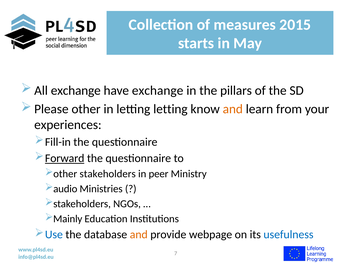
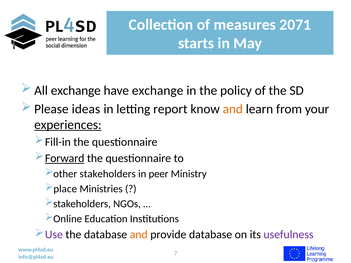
2015: 2015 -> 2071 (295, 25)
pillars: pillars -> policy (236, 91)
Please other: other -> ideas (86, 109)
letting letting: letting -> report (170, 109)
experiences underline: none -> present (68, 125)
audio: audio -> place (65, 189)
Mainly: Mainly -> Online (68, 219)
Use colour: blue -> purple (54, 235)
provide webpage: webpage -> database (211, 235)
usefulness colour: blue -> purple (288, 235)
